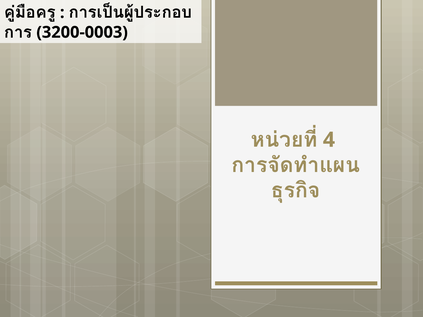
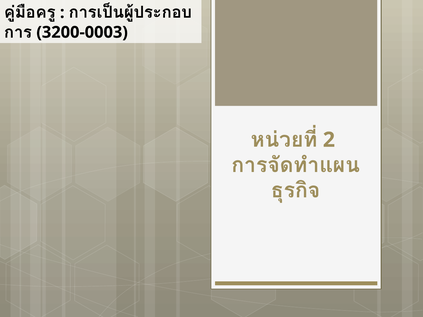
4: 4 -> 2 (329, 140)
